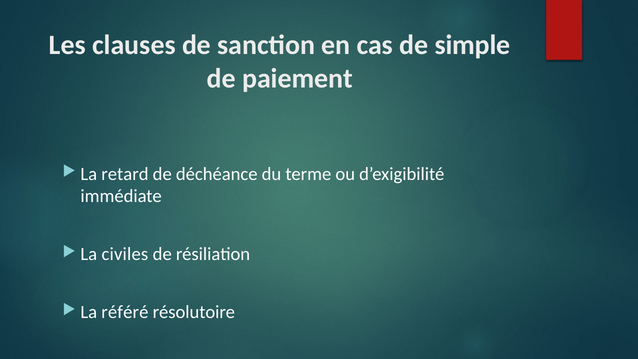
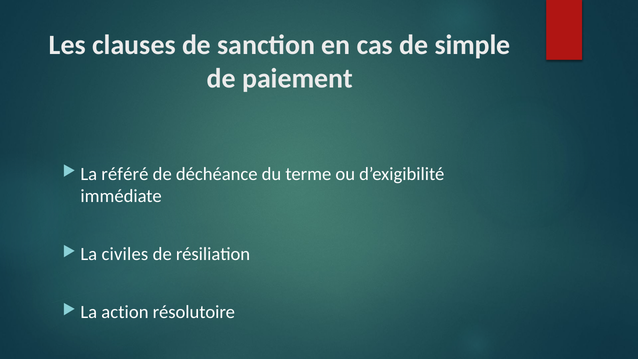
retard: retard -> référé (125, 174)
référé: référé -> action (125, 312)
